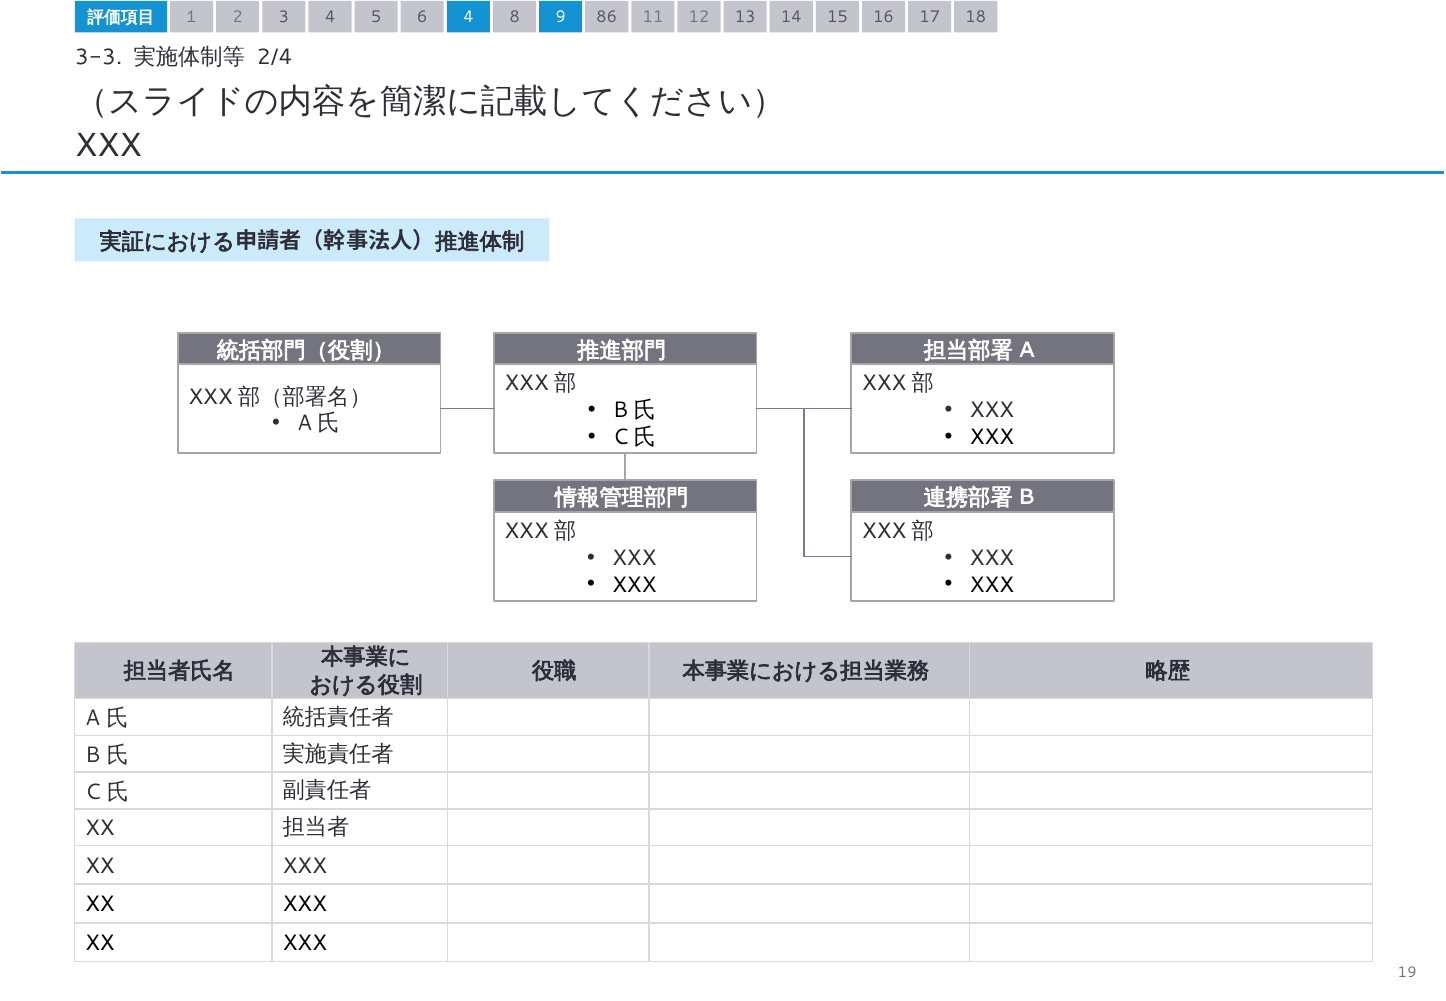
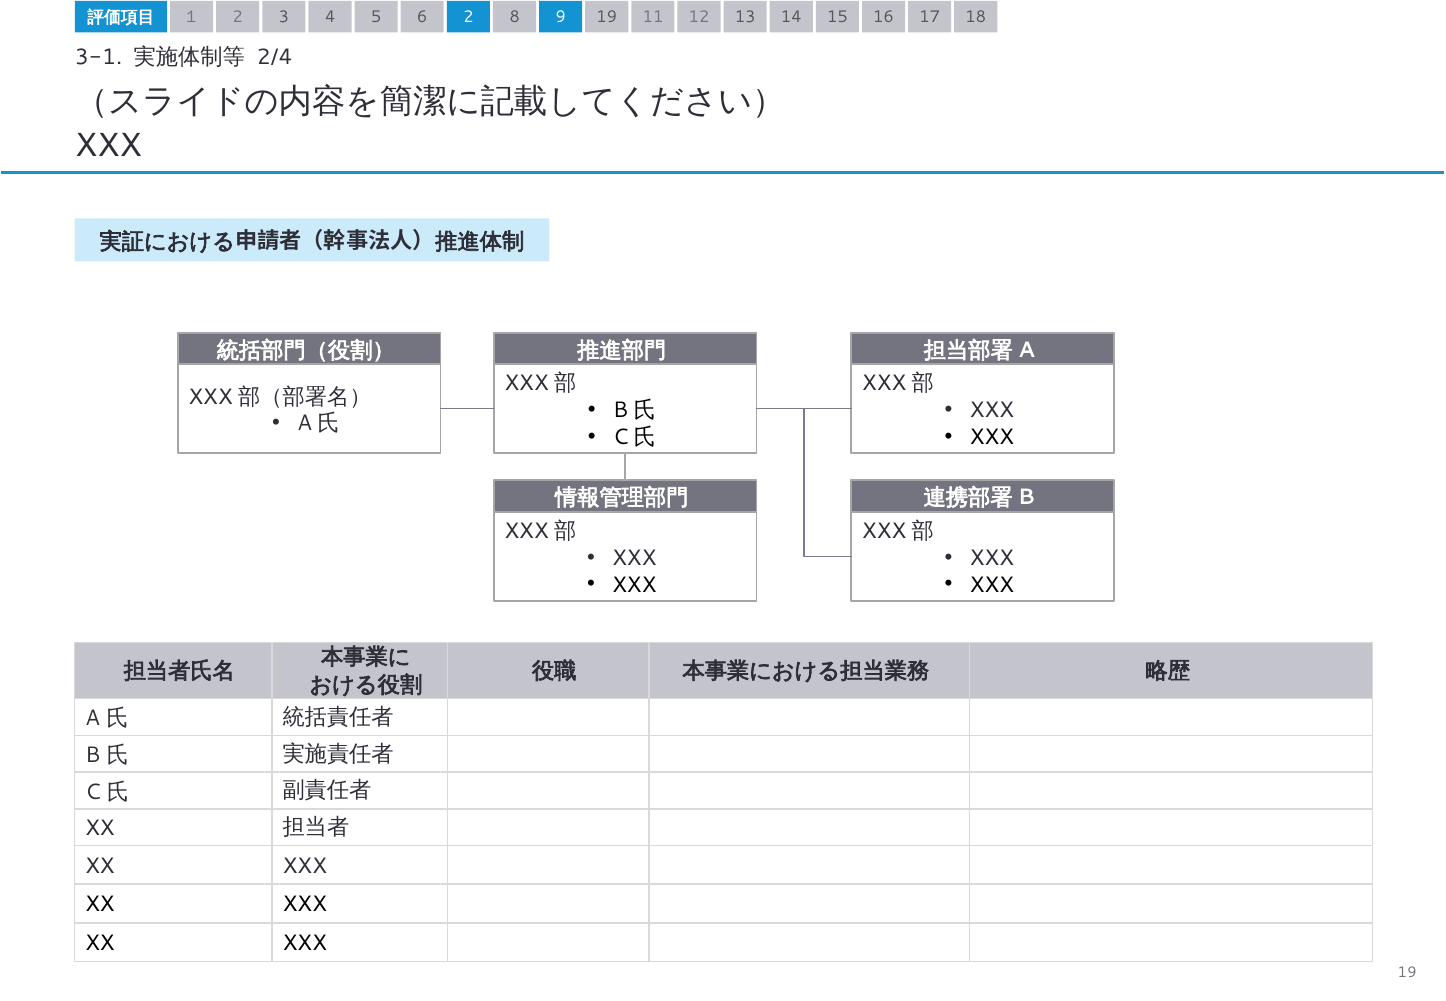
6 4: 4 -> 2 (468, 17)
9 86: 86 -> 19 (607, 17)
3-3: 3-3 -> 3-1 (99, 57)
